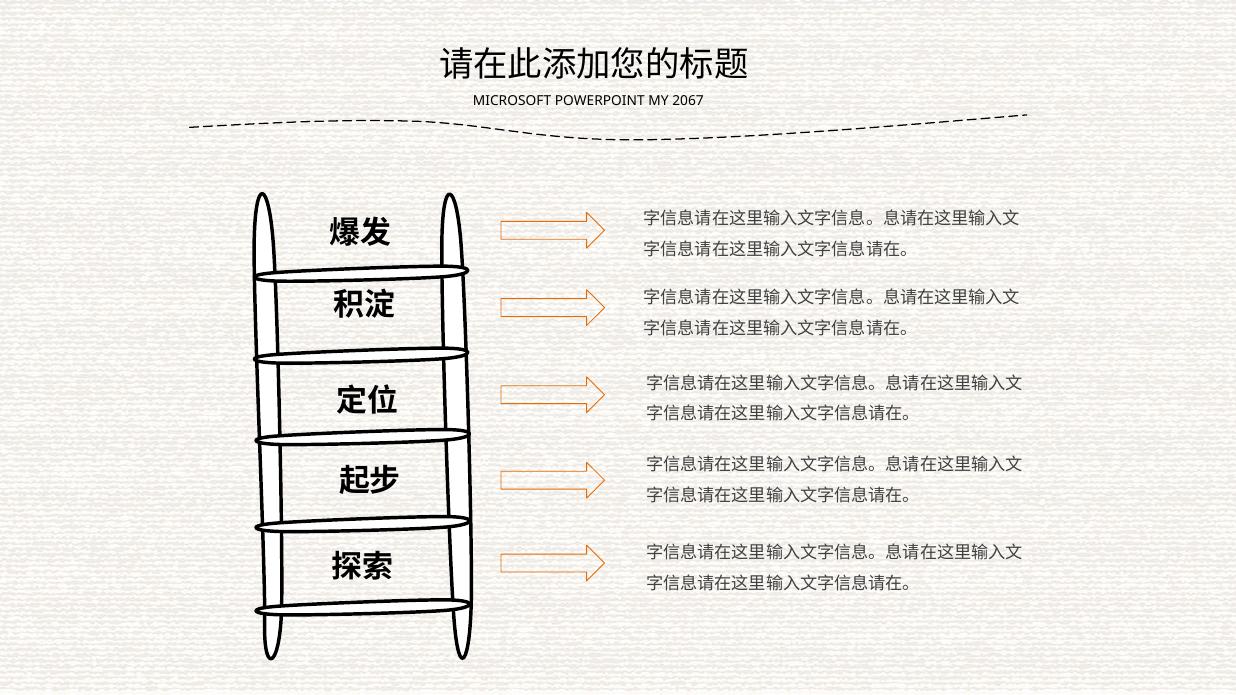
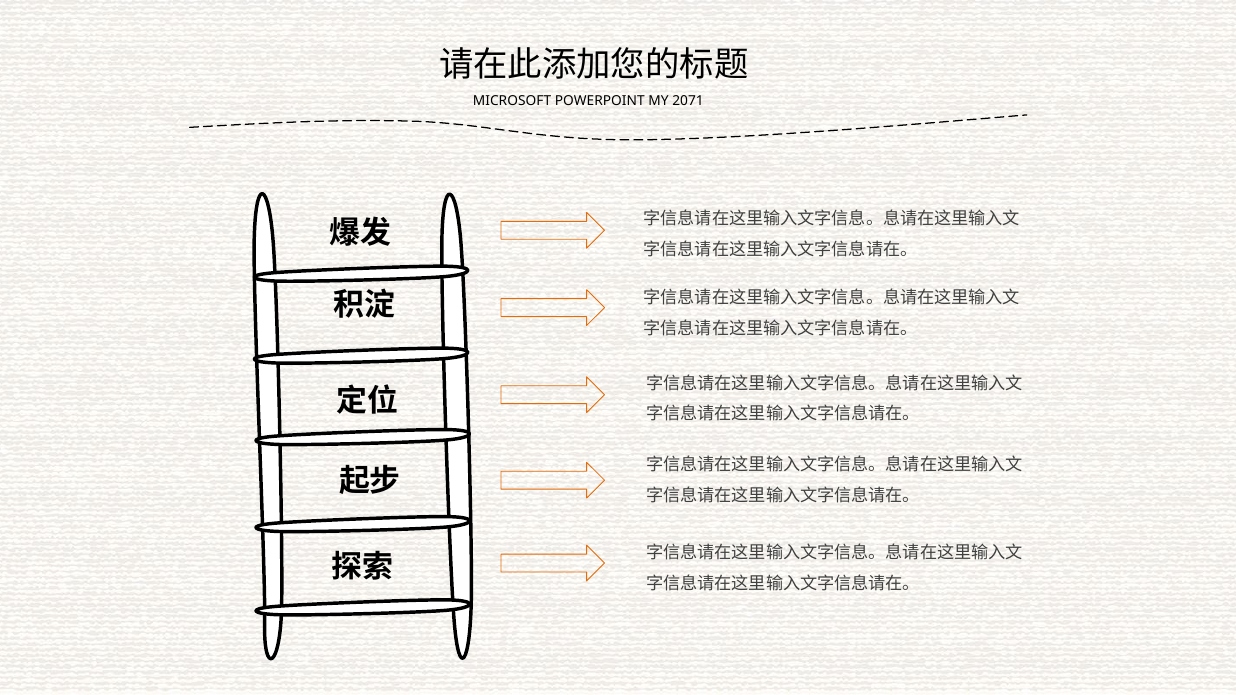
2067: 2067 -> 2071 (688, 101)
